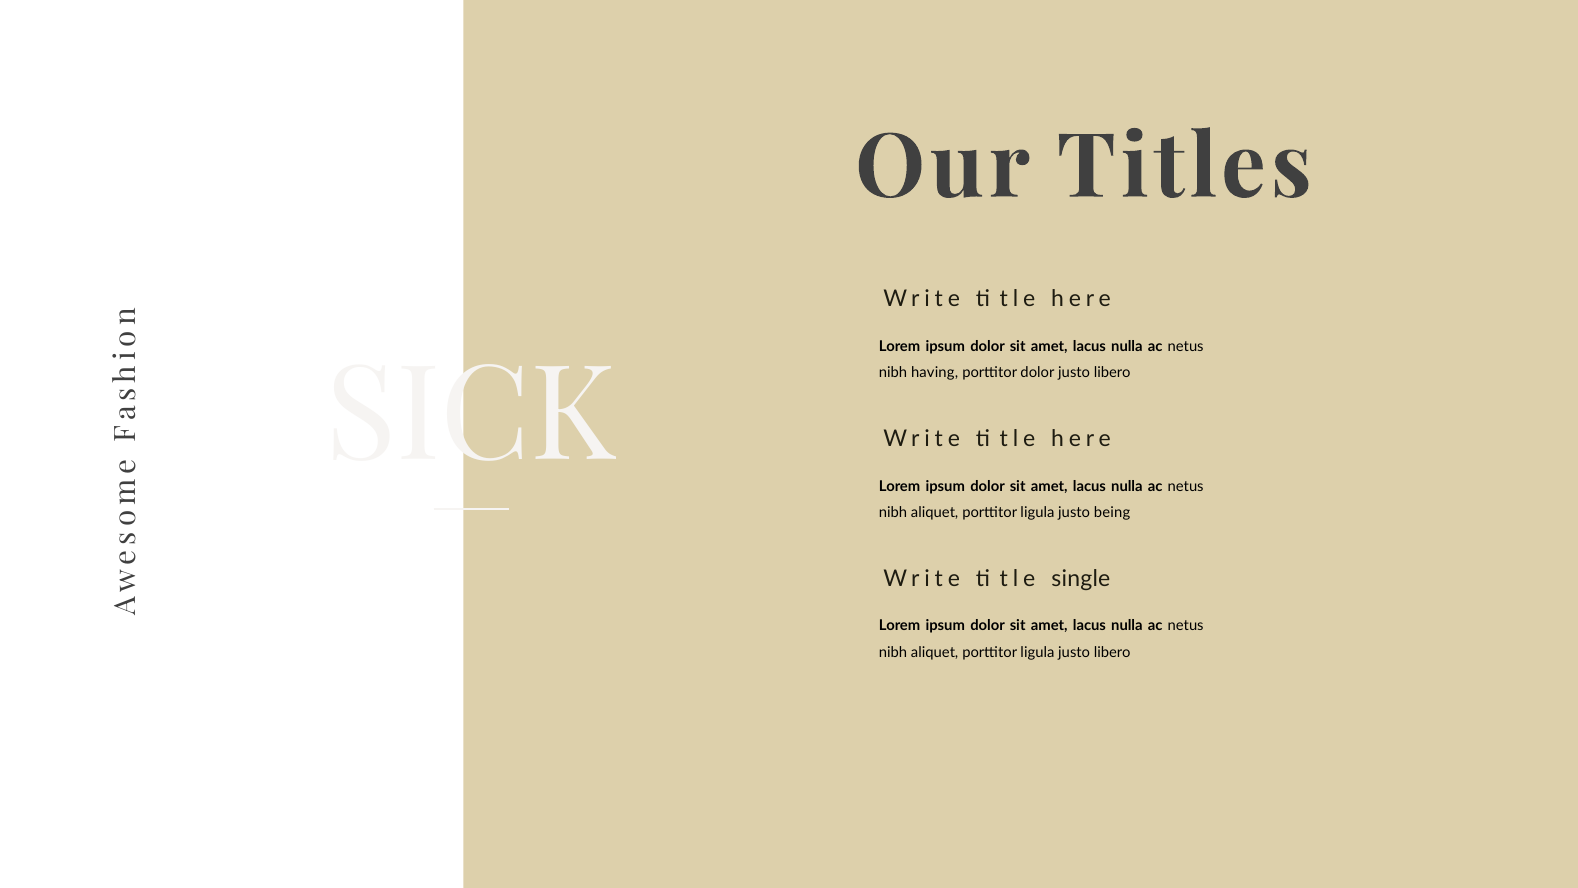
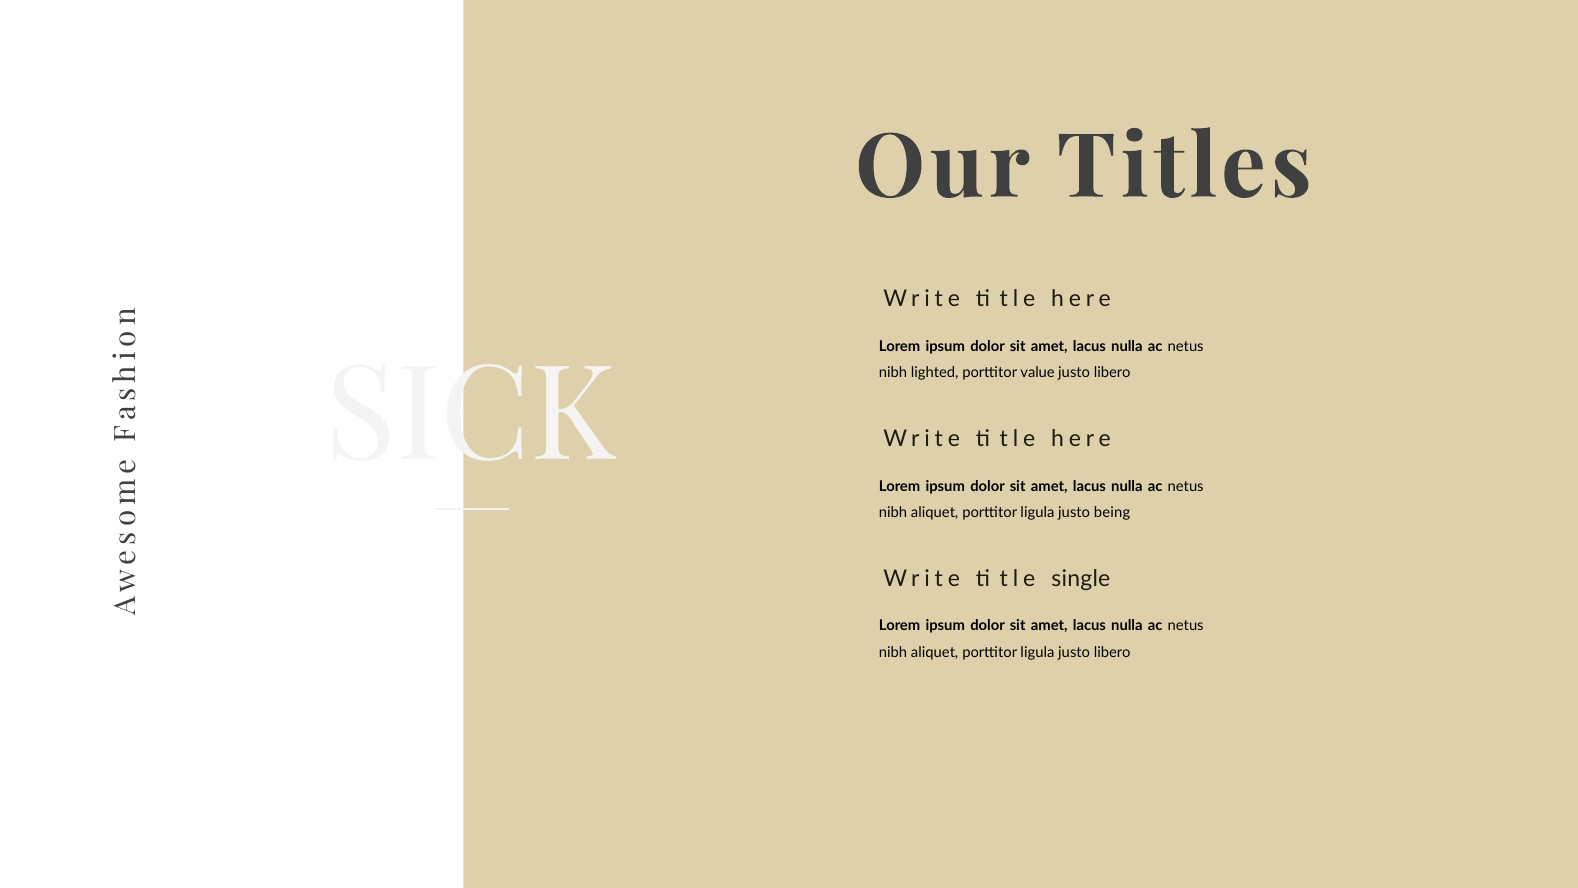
having: having -> lighted (935, 373)
porttitor dolor: dolor -> value (1038, 373)
